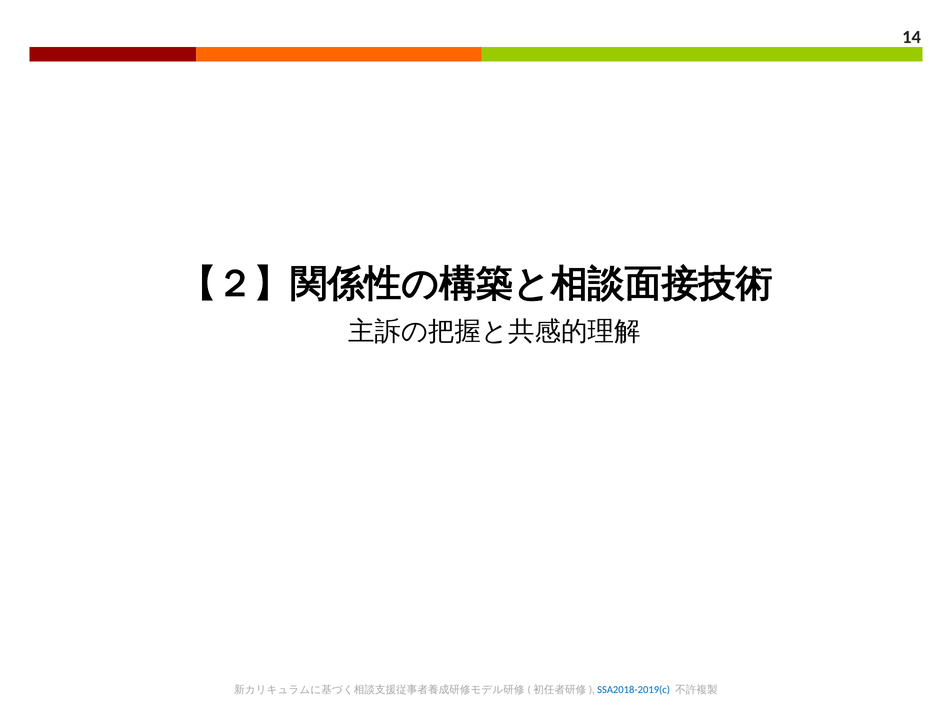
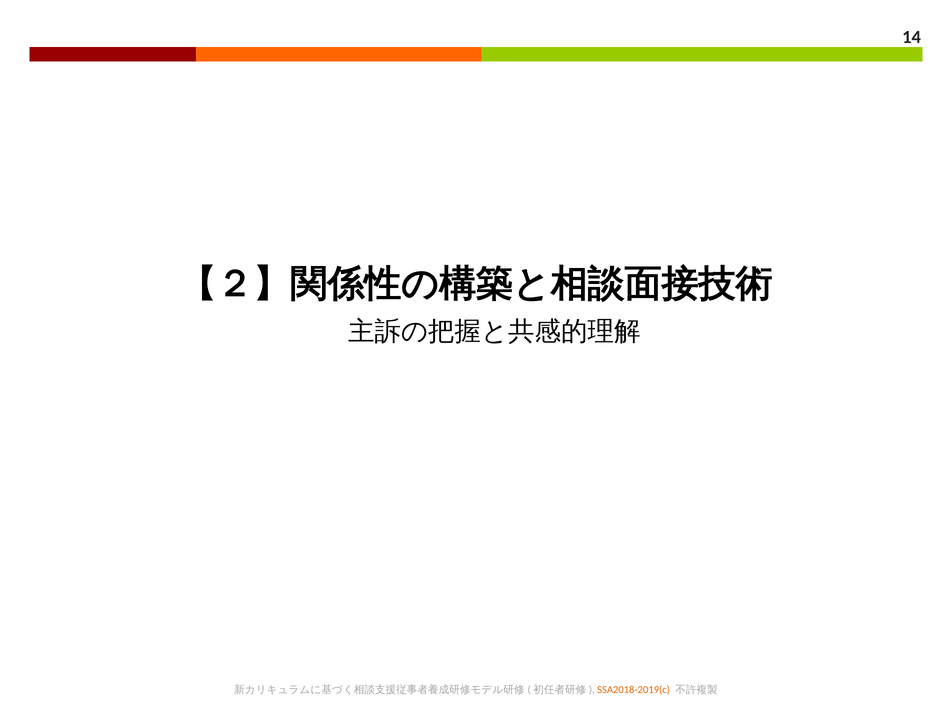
SSA2018-2019(c colour: blue -> orange (634, 690)
